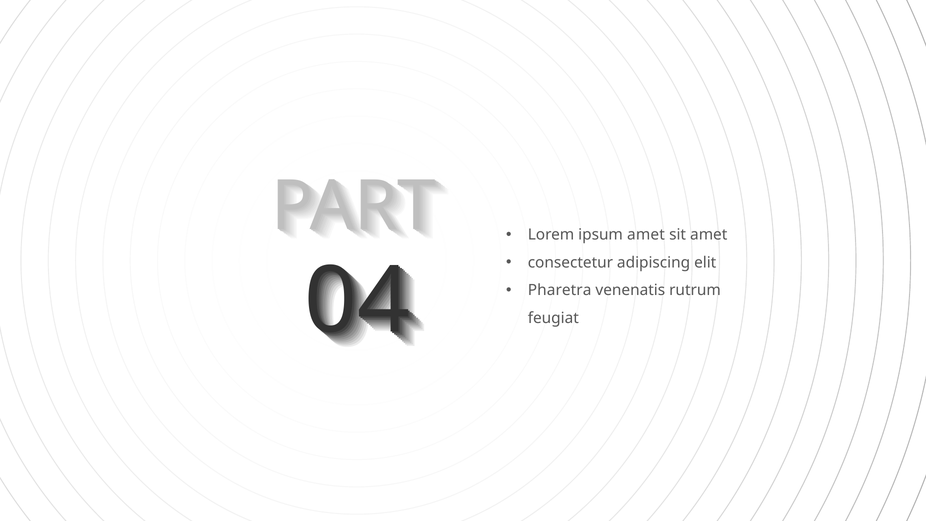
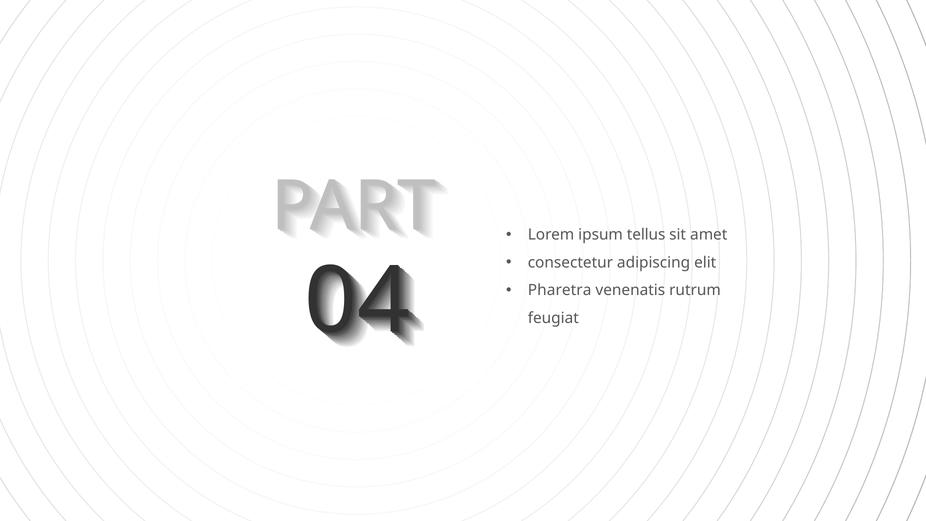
ipsum amet: amet -> tellus (646, 235)
